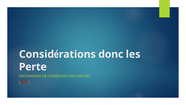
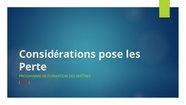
donc: donc -> pose (111, 54)
